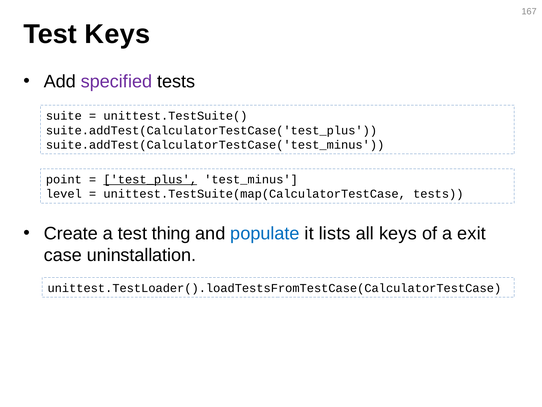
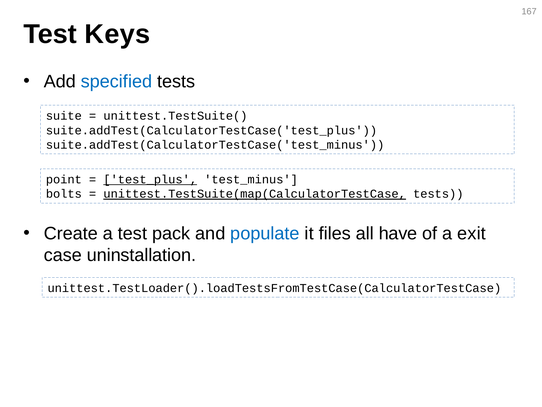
specified colour: purple -> blue (116, 81)
level: level -> bolts (64, 194)
unittest.TestSuite(map(CalculatorTestCase underline: none -> present (255, 194)
thing: thing -> pack (171, 233)
lists: lists -> files (335, 233)
all keys: keys -> have (398, 233)
